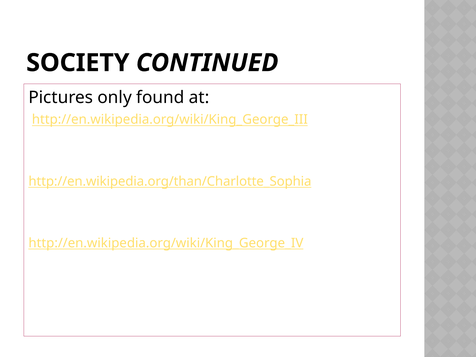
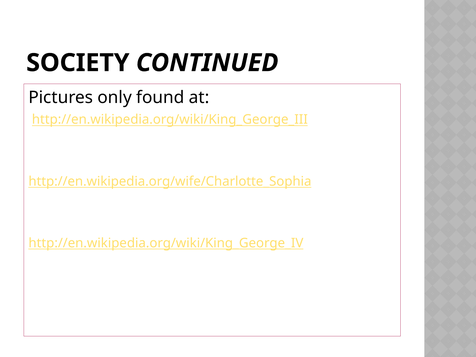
http://en.wikipedia.org/than/Charlotte_Sophia: http://en.wikipedia.org/than/Charlotte_Sophia -> http://en.wikipedia.org/wife/Charlotte_Sophia (170, 181)
